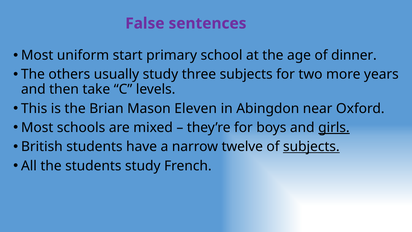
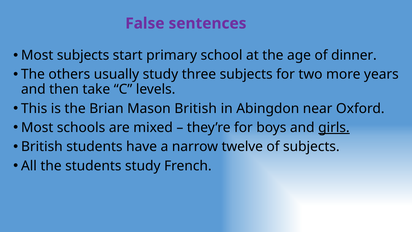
Most uniform: uniform -> subjects (83, 55)
Mason Eleven: Eleven -> British (196, 108)
subjects underline: present -> none (311, 147)
